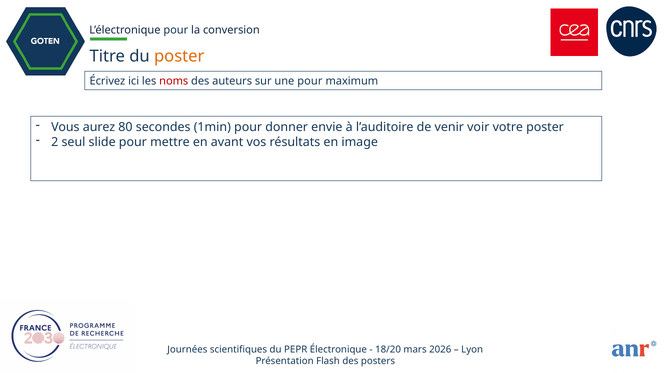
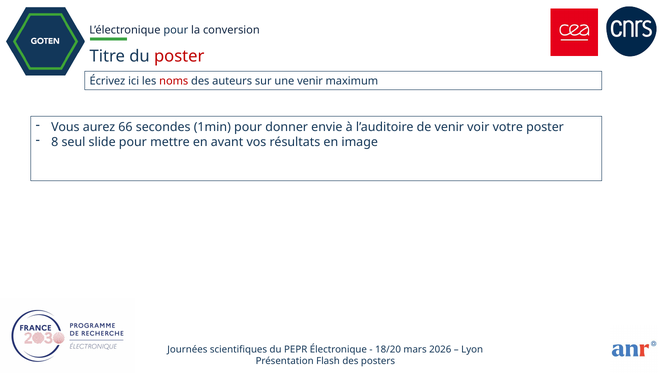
poster colour: orange -> red (179, 56)
une pour: pour -> venir (310, 81)
80: 80 -> 66 (125, 127)
2: 2 -> 8 (55, 142)
